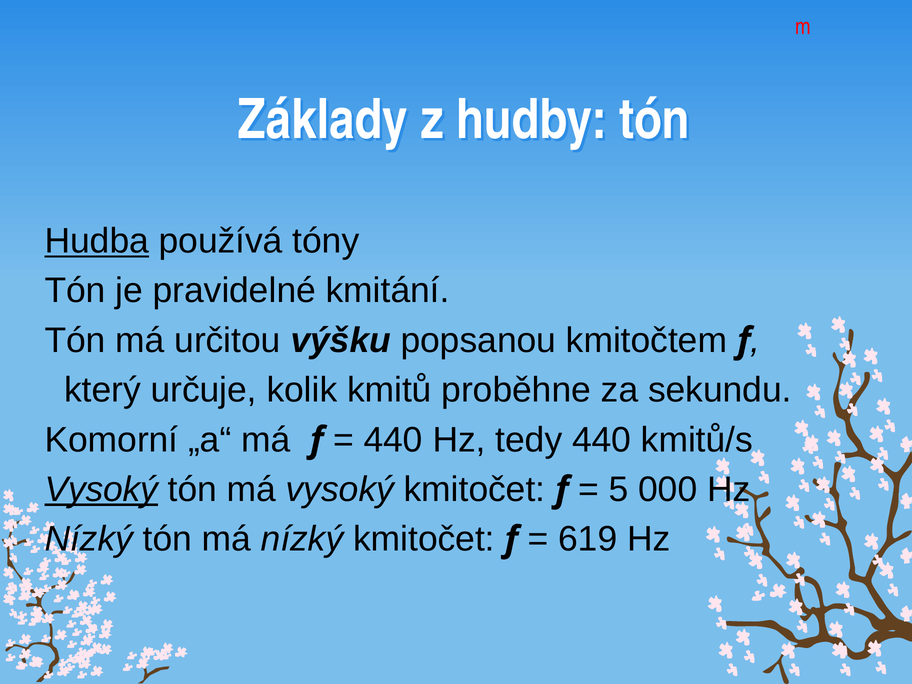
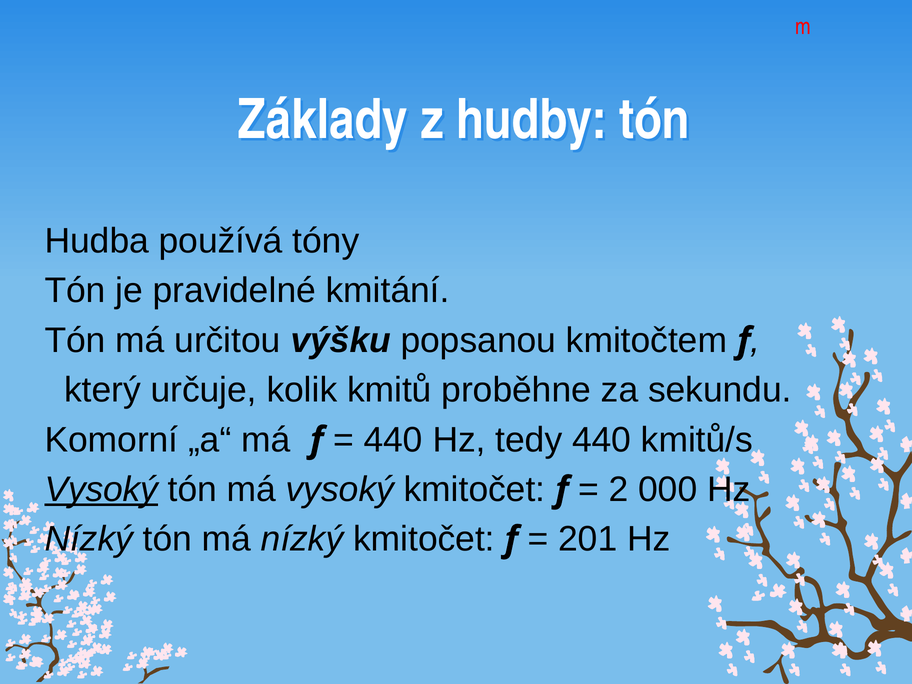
Hudba underline: present -> none (97, 241)
5: 5 -> 2 (619, 490)
619: 619 -> 201 (588, 539)
